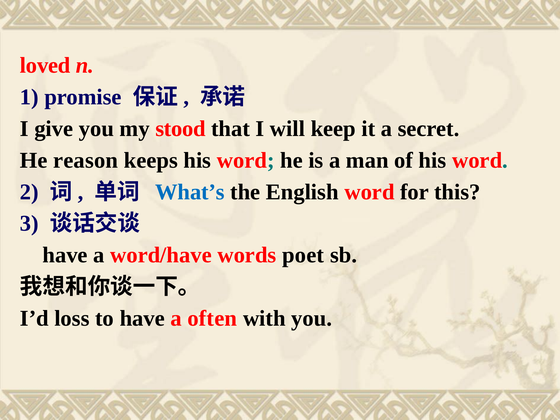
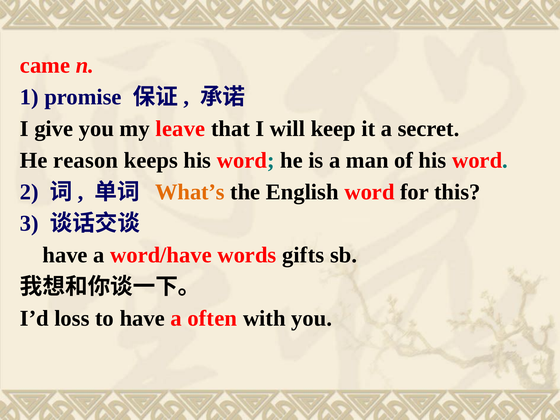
loved: loved -> came (45, 66)
stood: stood -> leave (180, 129)
What’s colour: blue -> orange (190, 192)
poet: poet -> gifts (303, 255)
